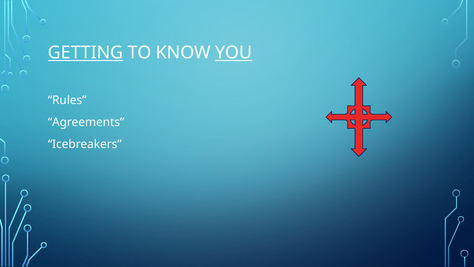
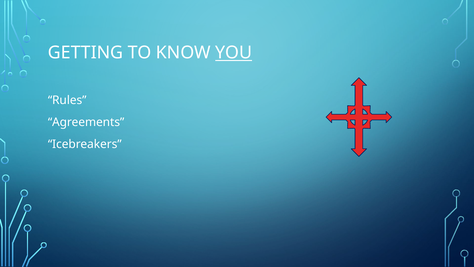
GETTING underline: present -> none (86, 53)
